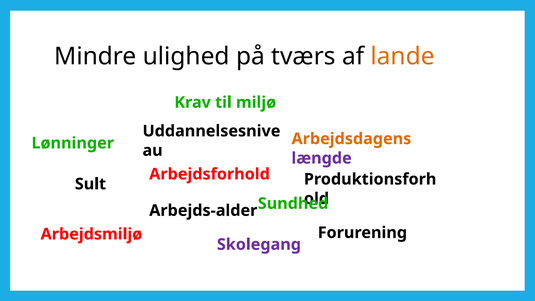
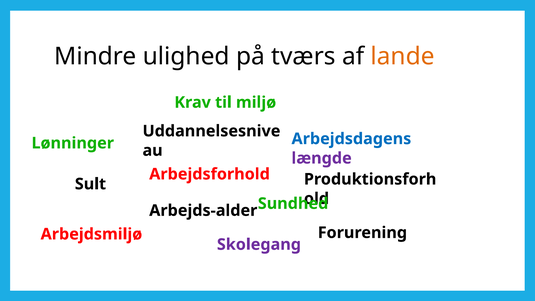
Arbejdsdagens colour: orange -> blue (351, 139)
